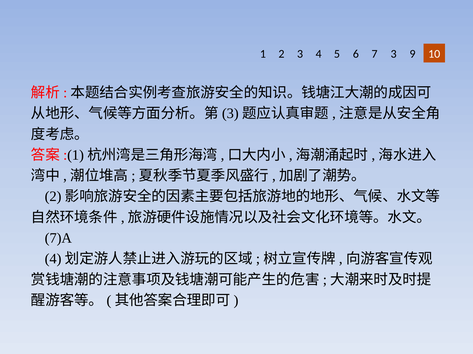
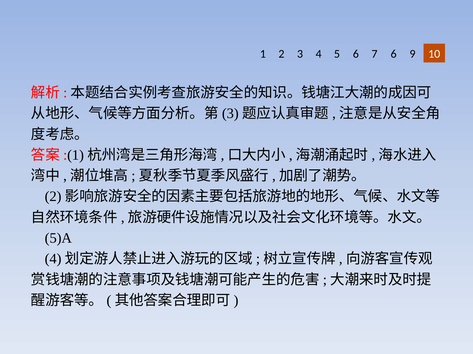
7 3: 3 -> 6 (394, 54)
7)A: 7)A -> 5)A (58, 239)
